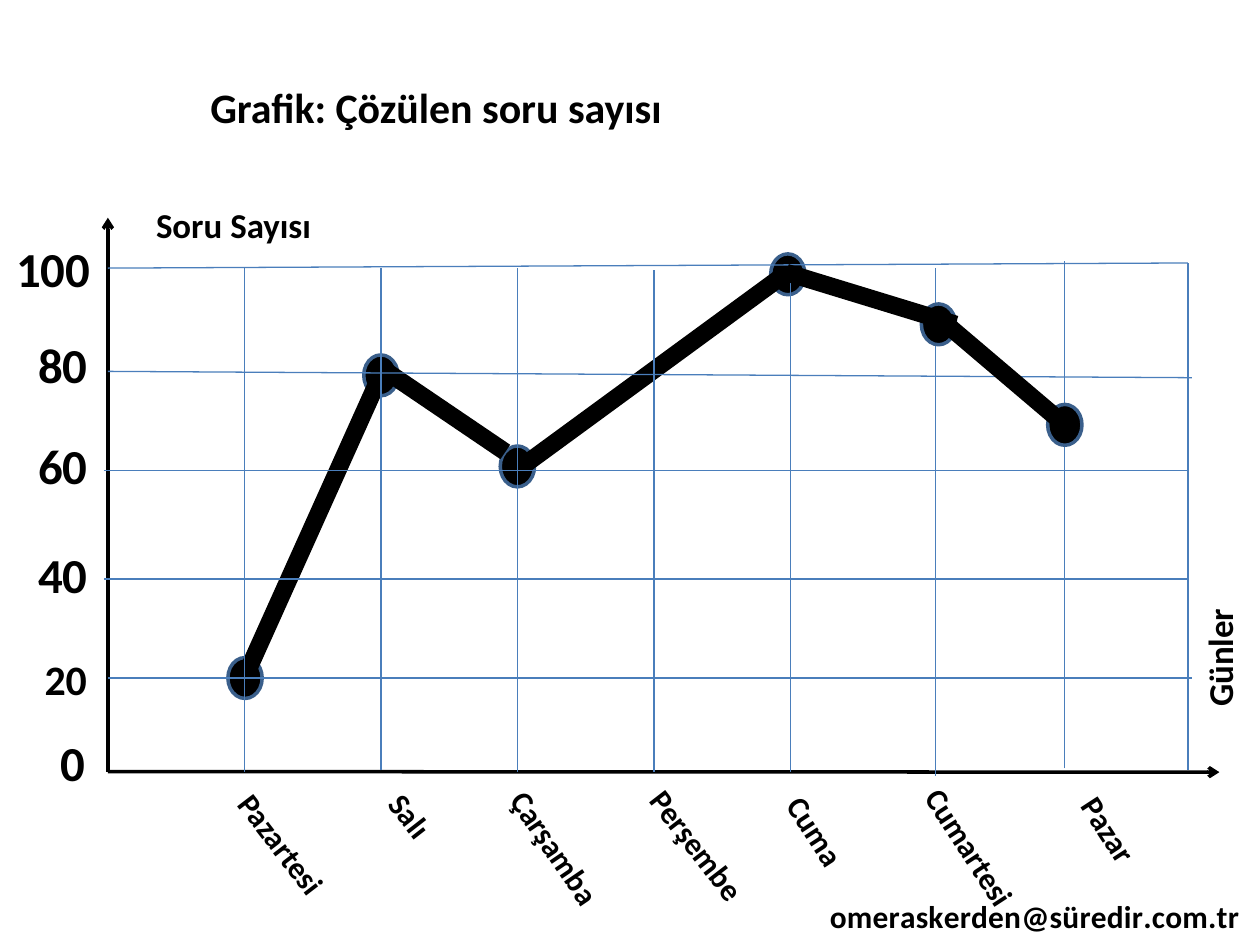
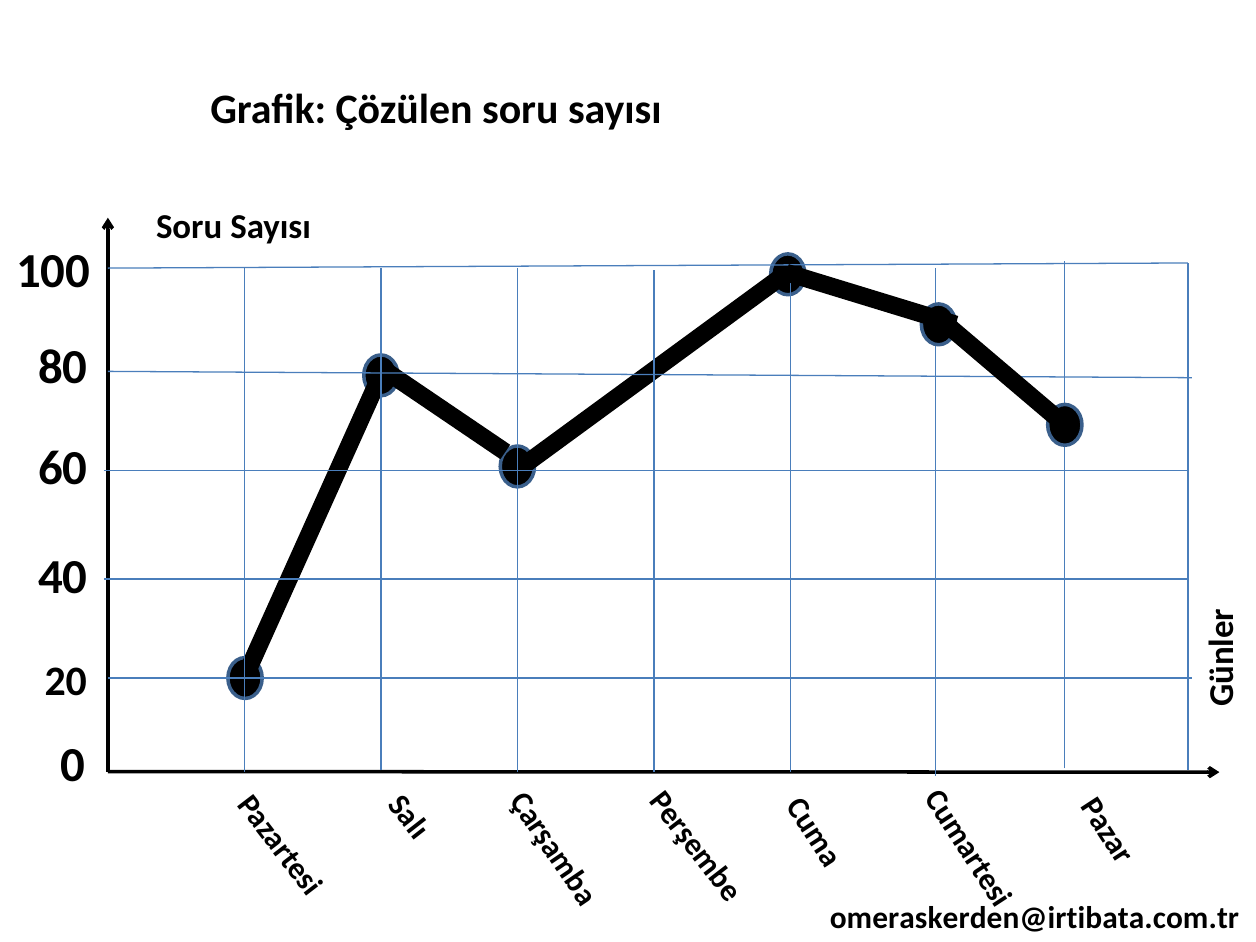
omeraskerden@süredir.com.tr: omeraskerden@süredir.com.tr -> omeraskerden@irtibata.com.tr (1034, 918)
